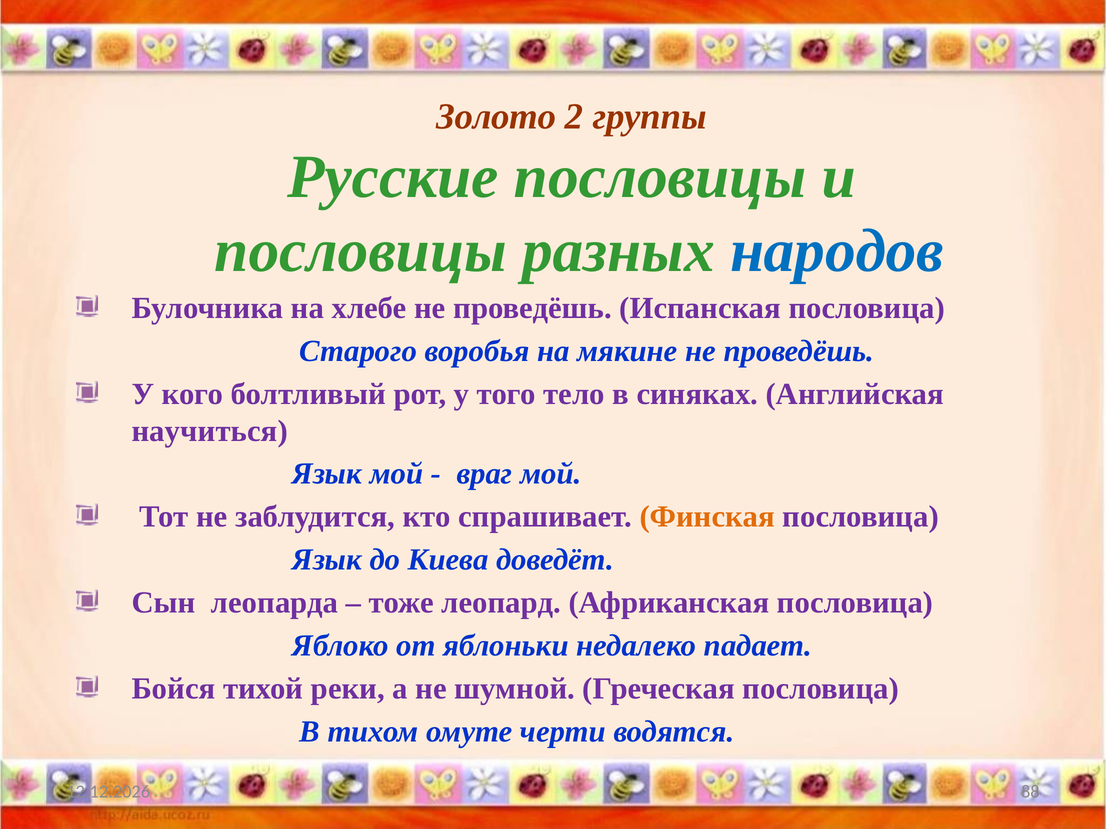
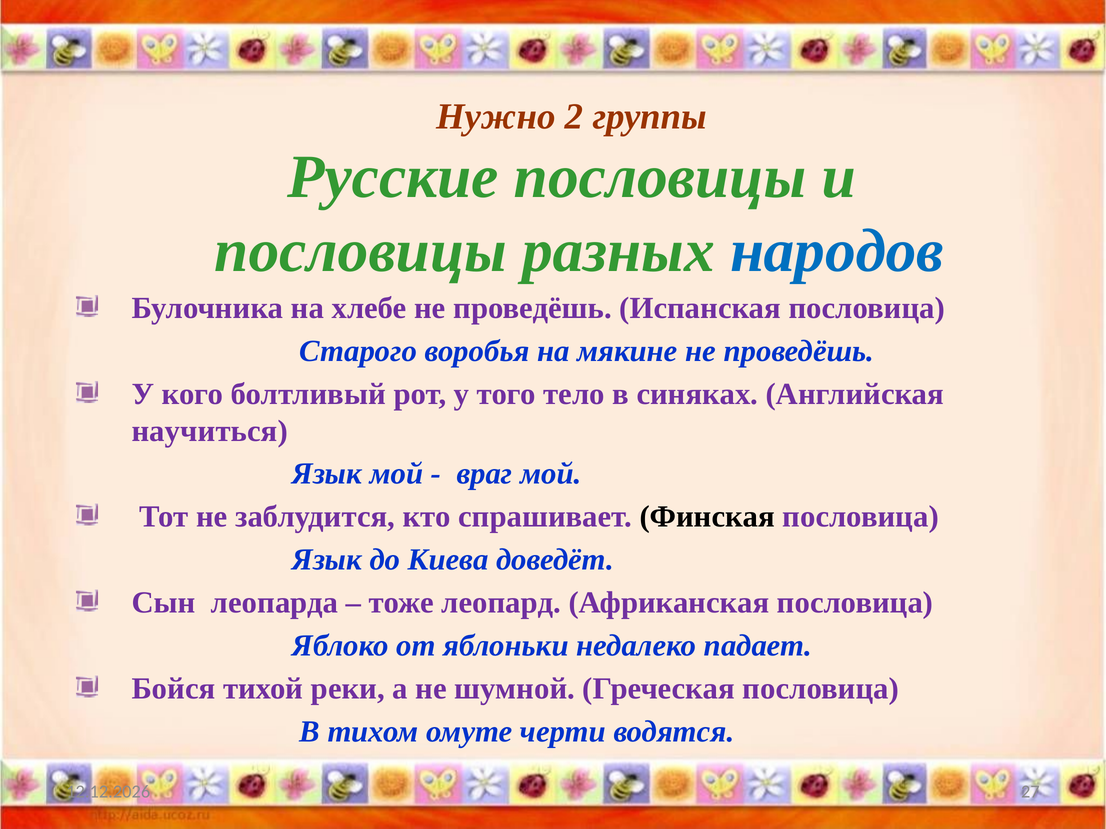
Золото: Золото -> Нужно (496, 117)
Финская colour: orange -> black (707, 517)
88: 88 -> 27 (1030, 792)
